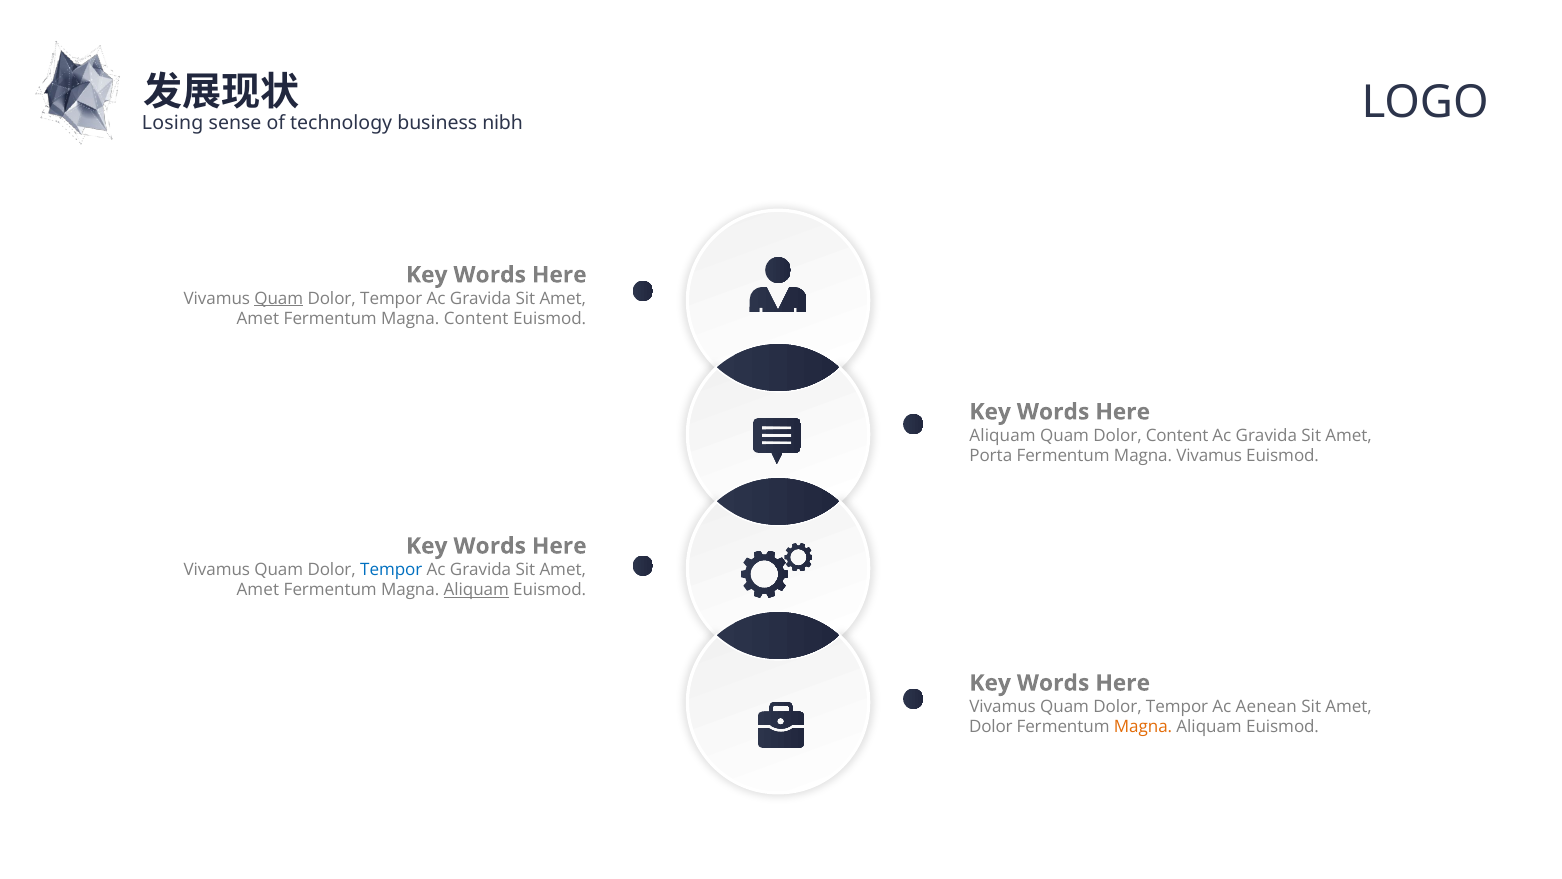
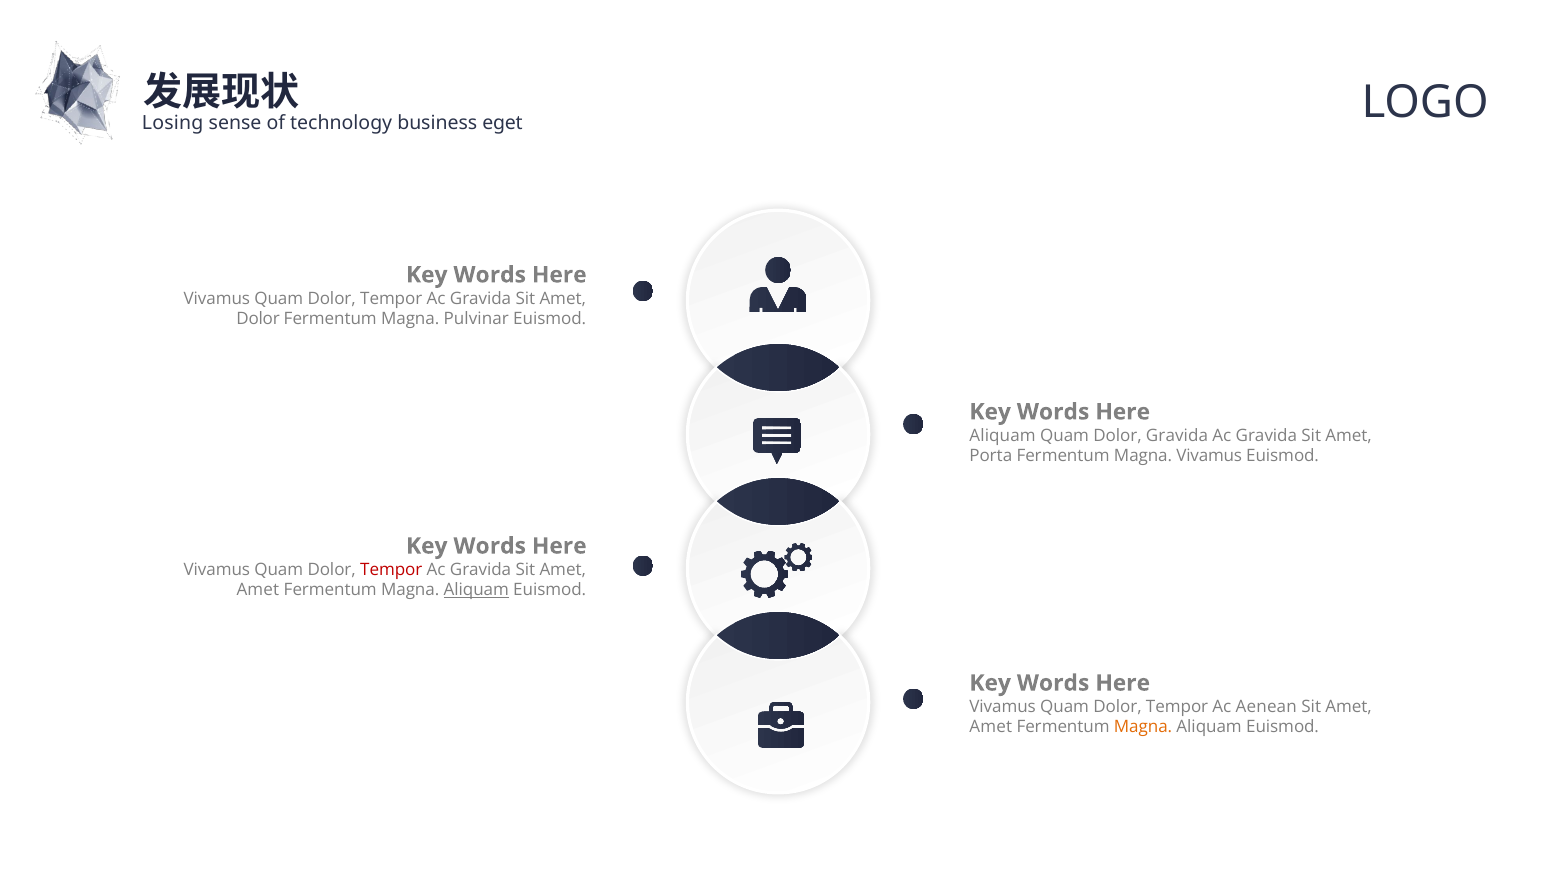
nibh: nibh -> eget (503, 123)
Quam underline: present -> none (279, 298)
Amet: Amet -> Dolor (258, 319)
Magna Content: Content -> Pulvinar (476, 319)
Dolor Content: Content -> Gravida (1177, 435)
Tempor colour: blue -> red (391, 569)
Dolor: Dolor -> Amet (991, 727)
